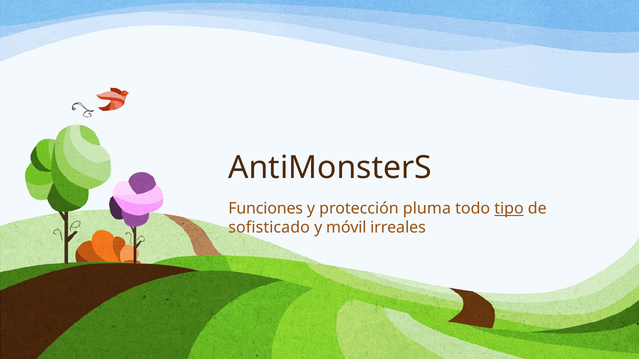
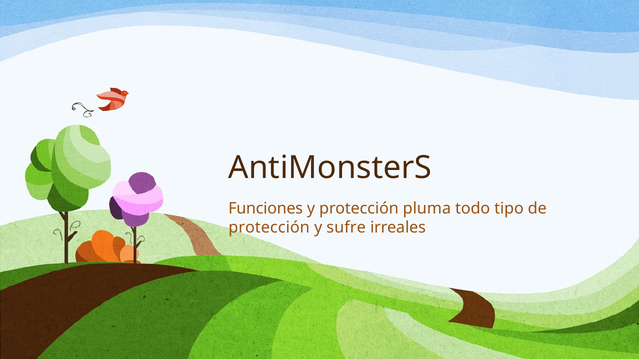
tipo underline: present -> none (509, 209)
sofisticado: sofisticado -> protección (269, 228)
móvil: móvil -> sufre (346, 228)
